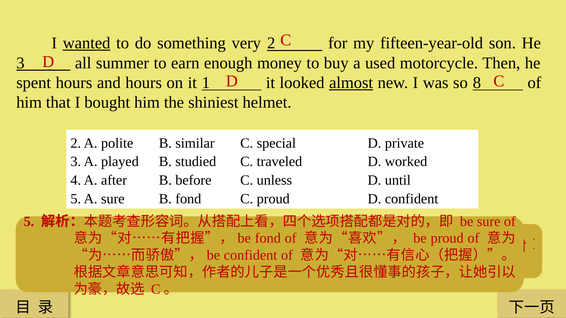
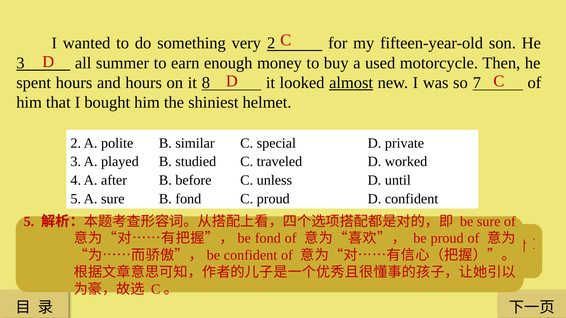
wanted underline: present -> none (87, 43)
1: 1 -> 8 (206, 83)
8: 8 -> 7 (477, 83)
